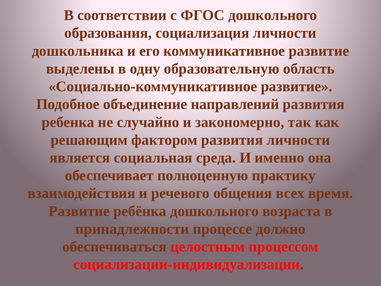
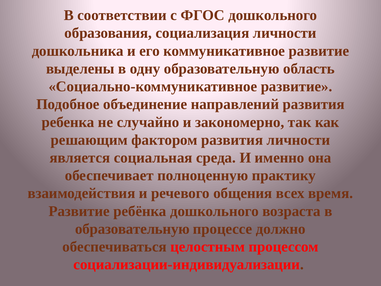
принадлежности: принадлежности -> образовательную (132, 229)
